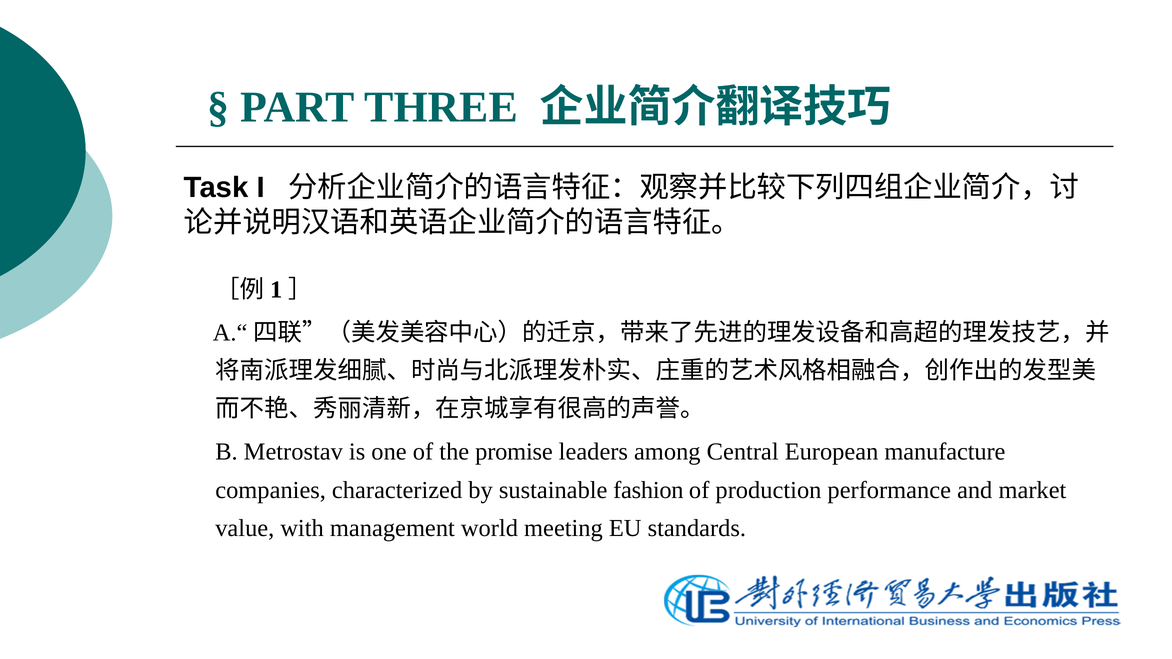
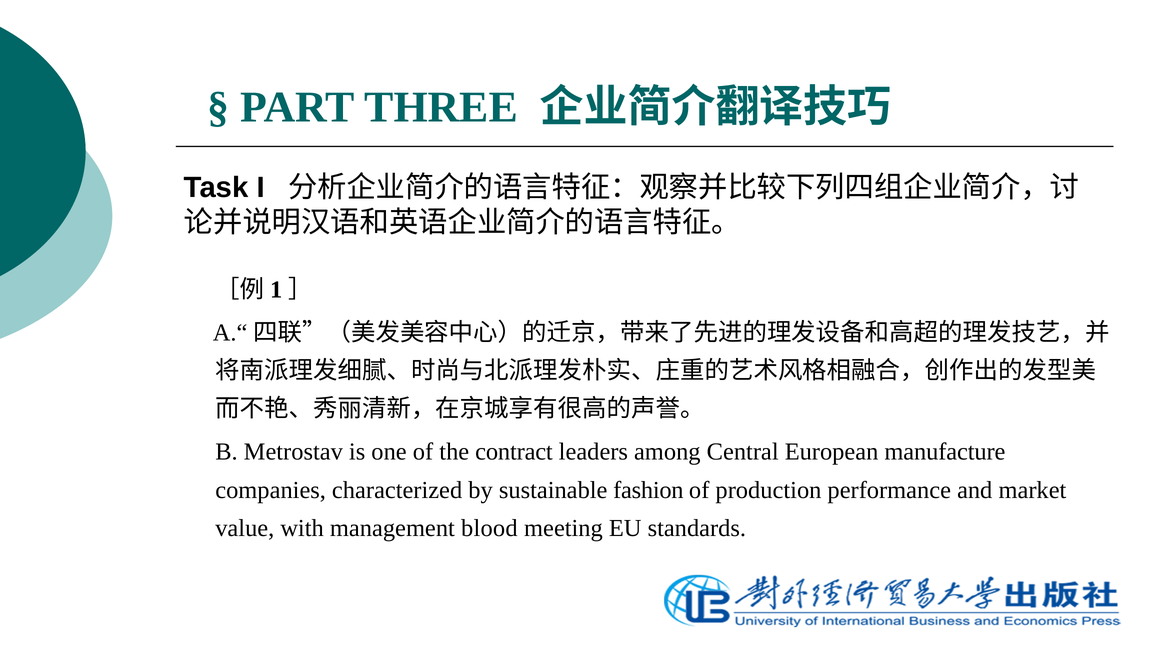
promise: promise -> contract (514, 452)
world: world -> blood (489, 528)
